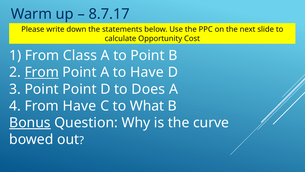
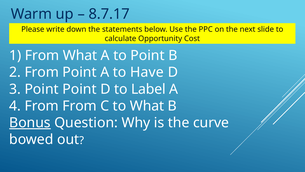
From Class: Class -> What (80, 55)
From underline: present -> none (42, 72)
Does: Does -> Label (148, 89)
From Have: Have -> From (80, 106)
